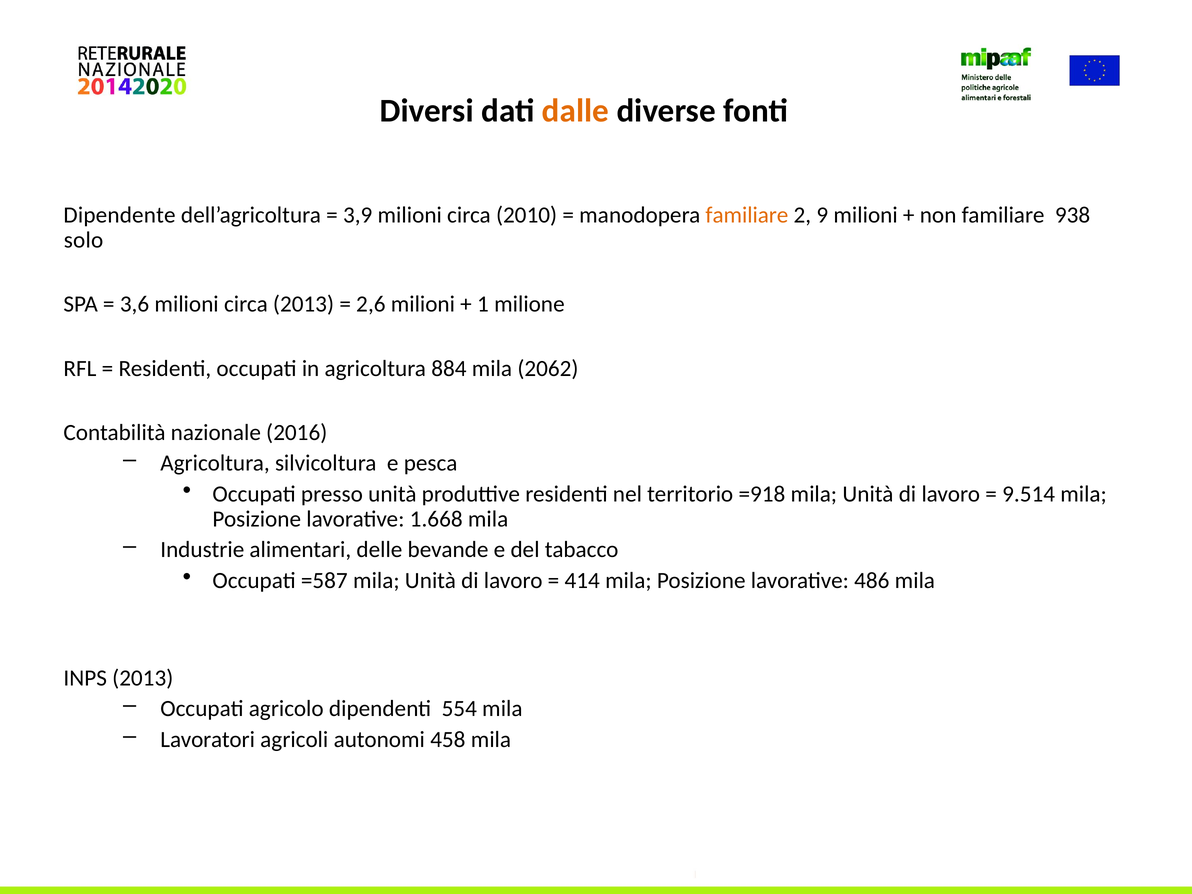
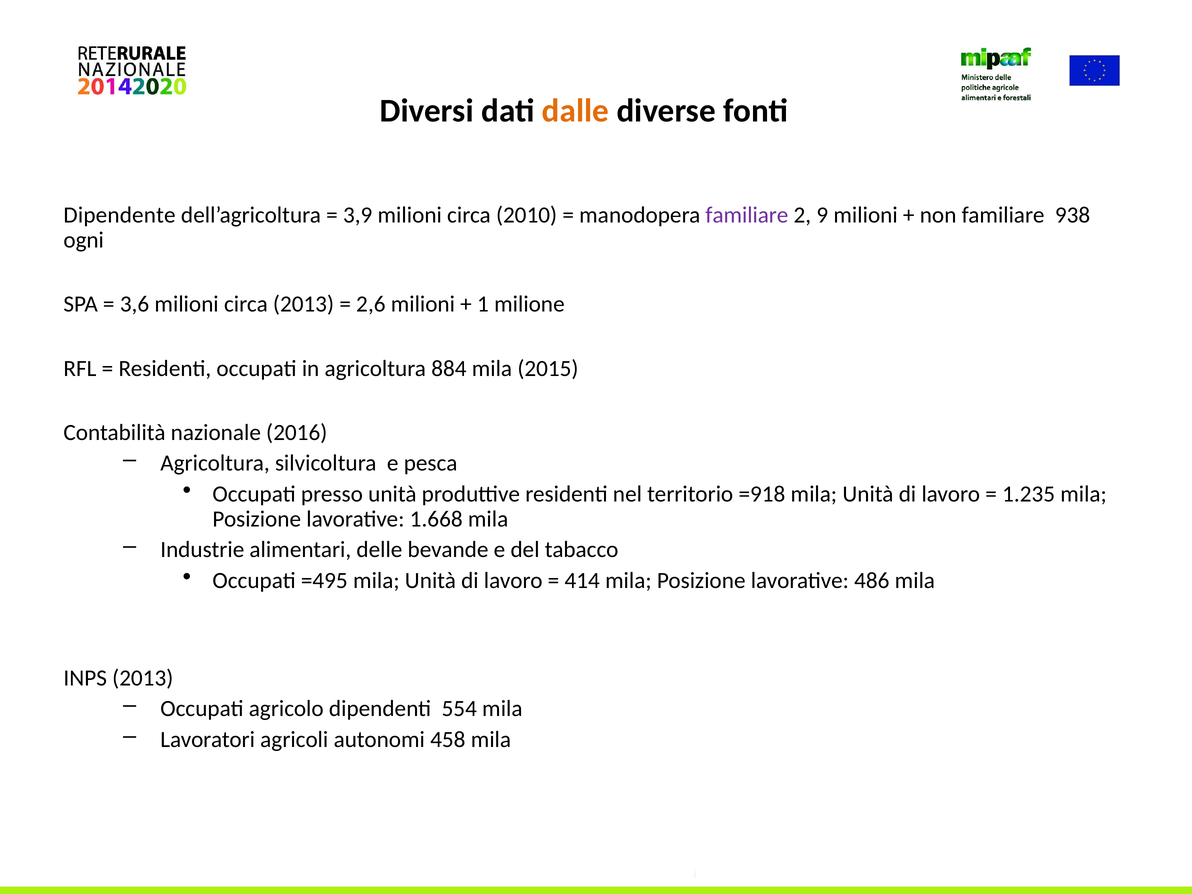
familiare colour: orange -> purple (747, 215)
solo: solo -> ogni (84, 240)
2062: 2062 -> 2015 (548, 368)
9.514: 9.514 -> 1.235 (1029, 494)
=587: =587 -> =495 (324, 580)
